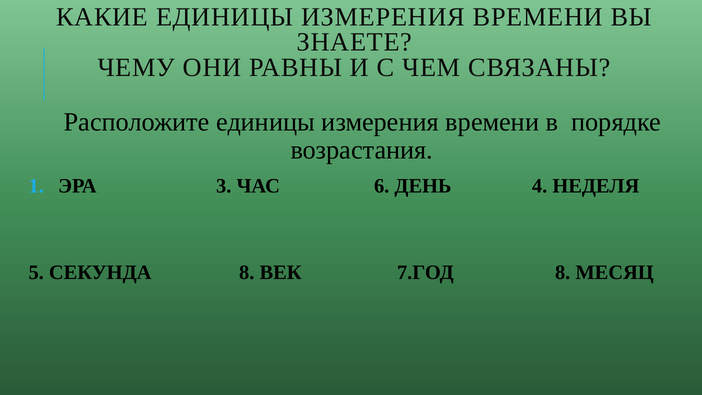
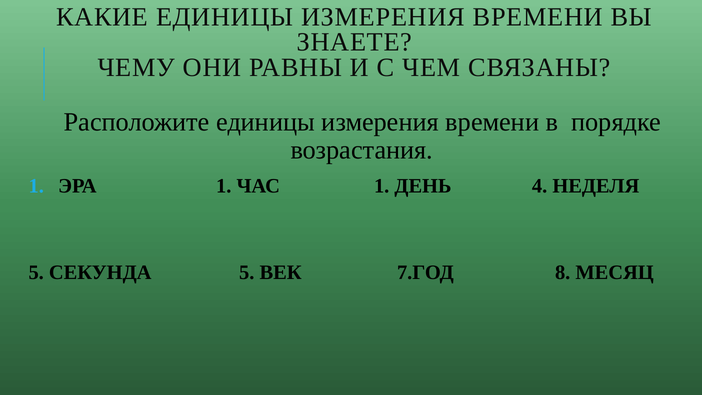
ЭРА 3: 3 -> 1 (224, 186)
ЧАС 6: 6 -> 1 (382, 186)
СЕКУНДА 8: 8 -> 5 (247, 272)
